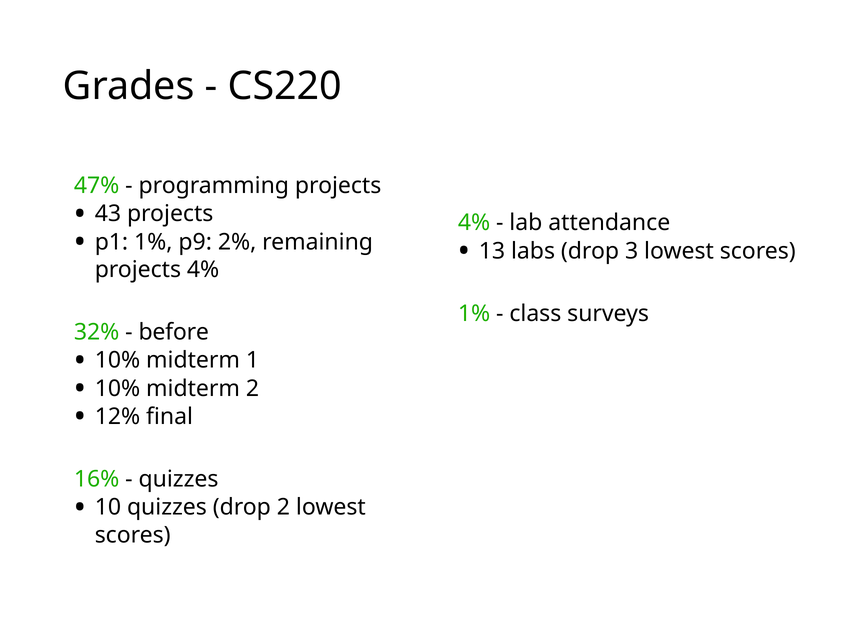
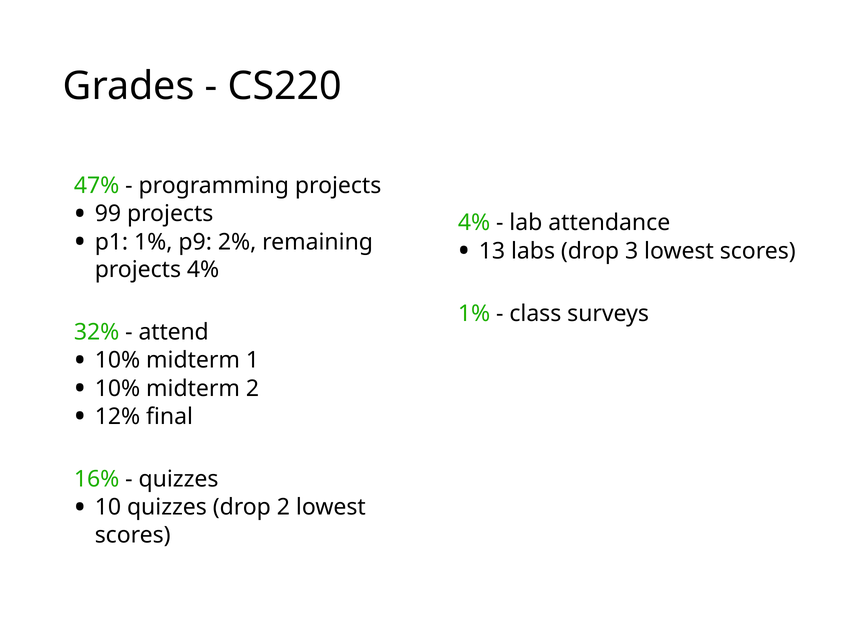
43: 43 -> 99 (108, 214)
before: before -> attend (174, 332)
